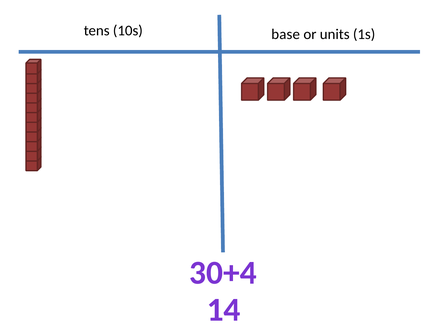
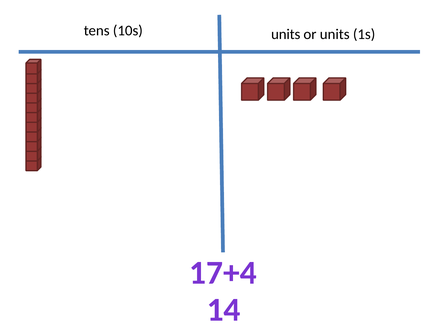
10s base: base -> units (286, 34)
30+4: 30+4 -> 17+4 (223, 273)
